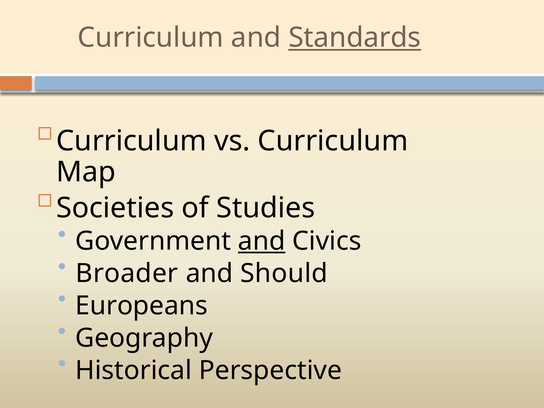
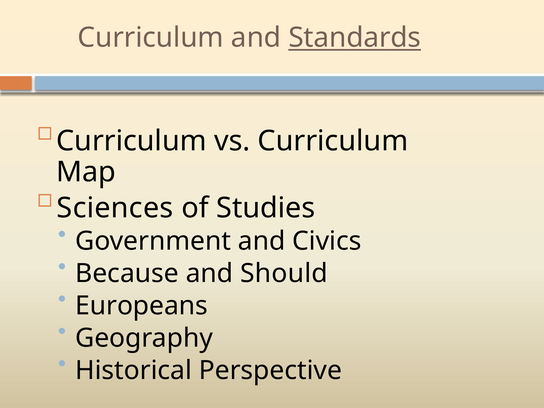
Societies: Societies -> Sciences (115, 208)
and underline: present -> none (262, 241)
Broader: Broader -> Because (127, 273)
